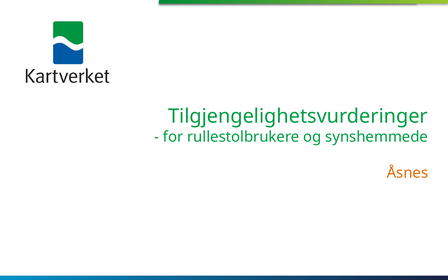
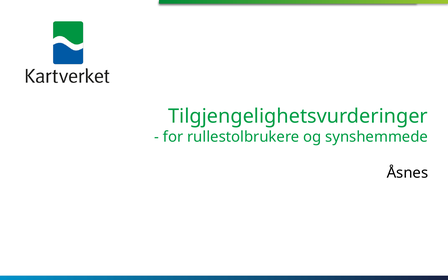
Åsnes colour: orange -> black (407, 173)
